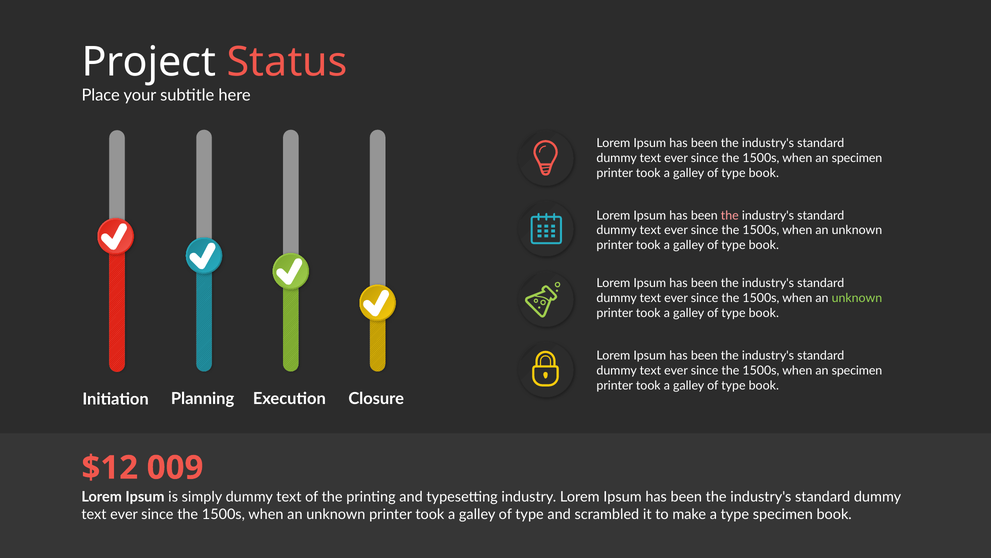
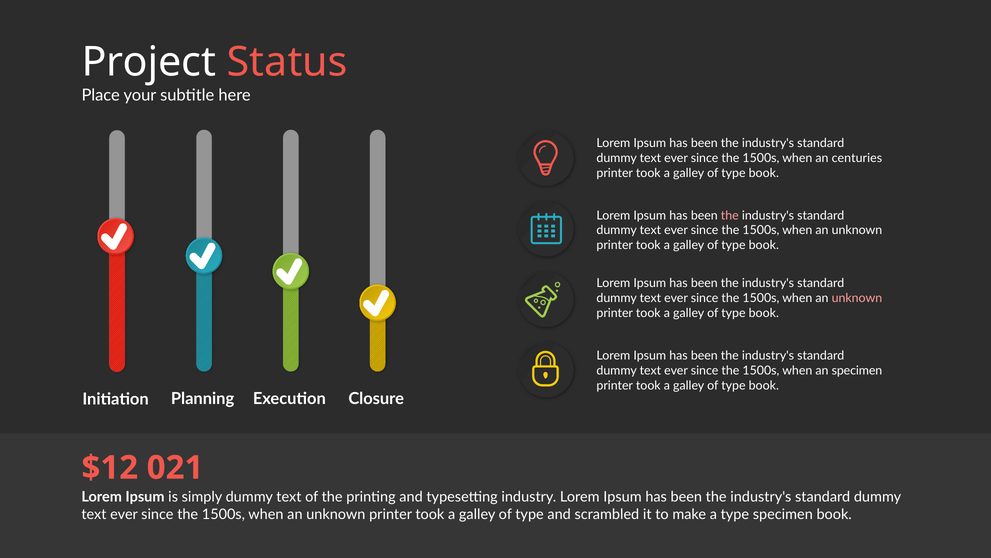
specimen: specimen -> centuries (857, 158)
unknown colour: light green -> pink (857, 298)
009: 009 -> 021 (175, 467)
